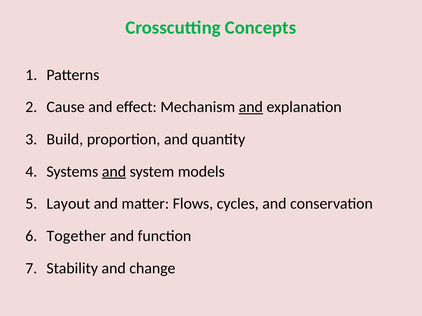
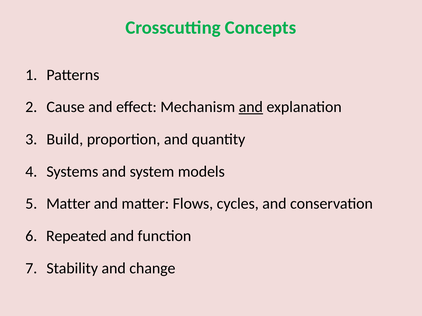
and underline: present -> none (114, 172)
Layout: Layout -> Matter (68, 204)
Together: Together -> Repeated (76, 236)
